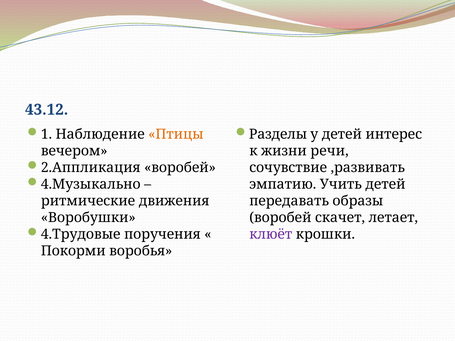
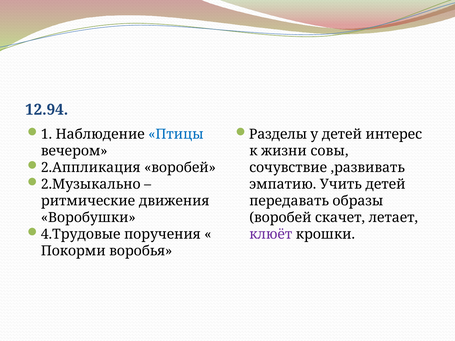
43.12: 43.12 -> 12.94 (47, 110)
Птицы colour: orange -> blue (176, 134)
речи: речи -> совы (330, 151)
4.Музыкально: 4.Музыкально -> 2.Музыкально (91, 184)
